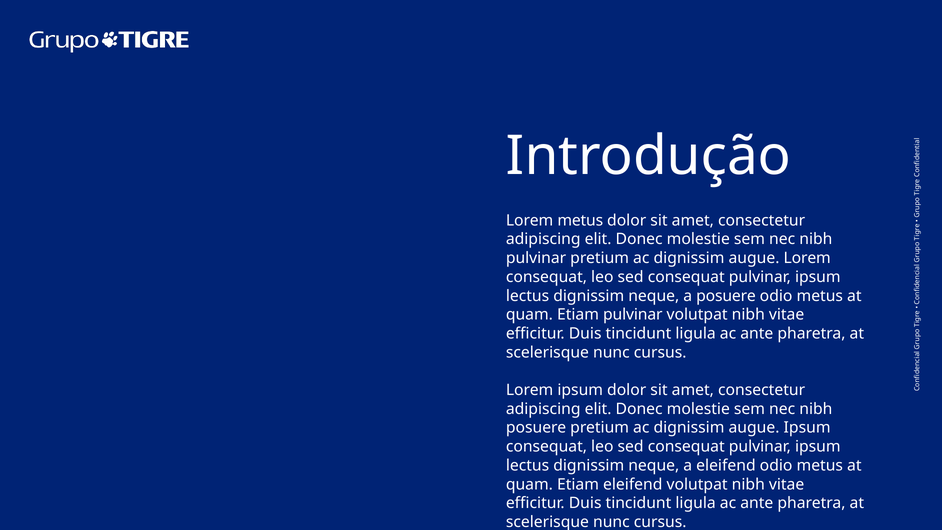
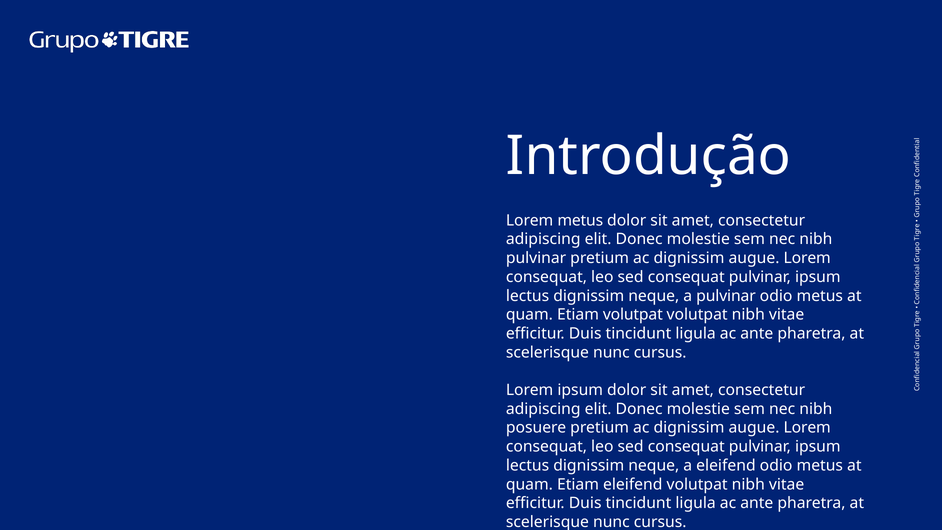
a posuere: posuere -> pulvinar (726, 296)
Etiam pulvinar: pulvinar -> volutpat (633, 315)
Ipsum: Ipsum -> Lorem (807, 428)
